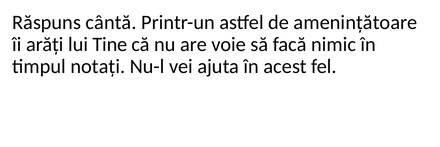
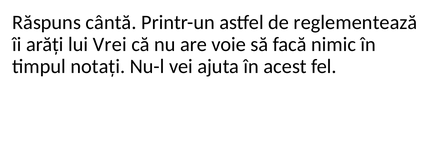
amenințătoare: amenințătoare -> reglementează (356, 22)
Tine: Tine -> Vrei (110, 44)
